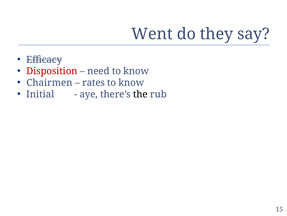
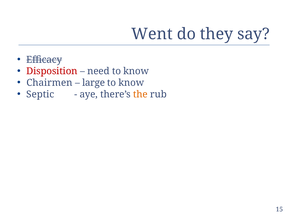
rates: rates -> large (94, 82)
Initial: Initial -> Septic (40, 94)
the colour: black -> orange (140, 94)
